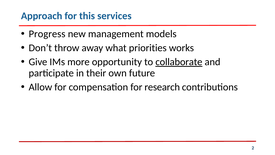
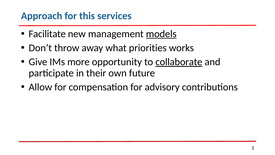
Progress: Progress -> Facilitate (47, 34)
models underline: none -> present (161, 34)
research: research -> advisory (162, 87)
